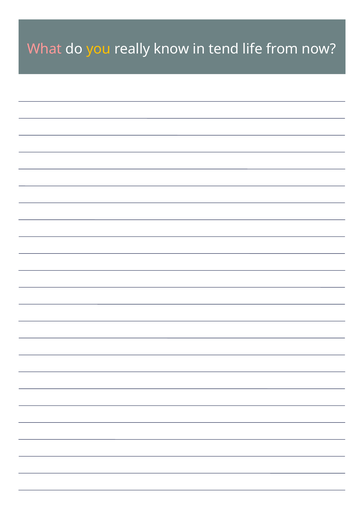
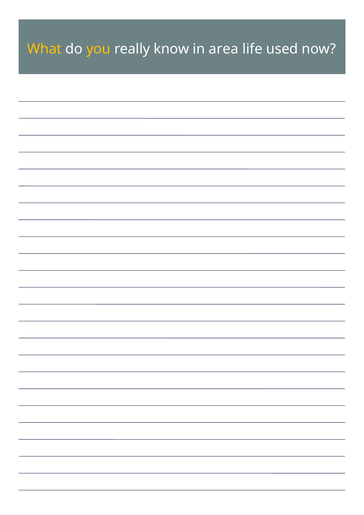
What colour: pink -> yellow (44, 49)
tend: tend -> area (224, 49)
from: from -> used (282, 49)
